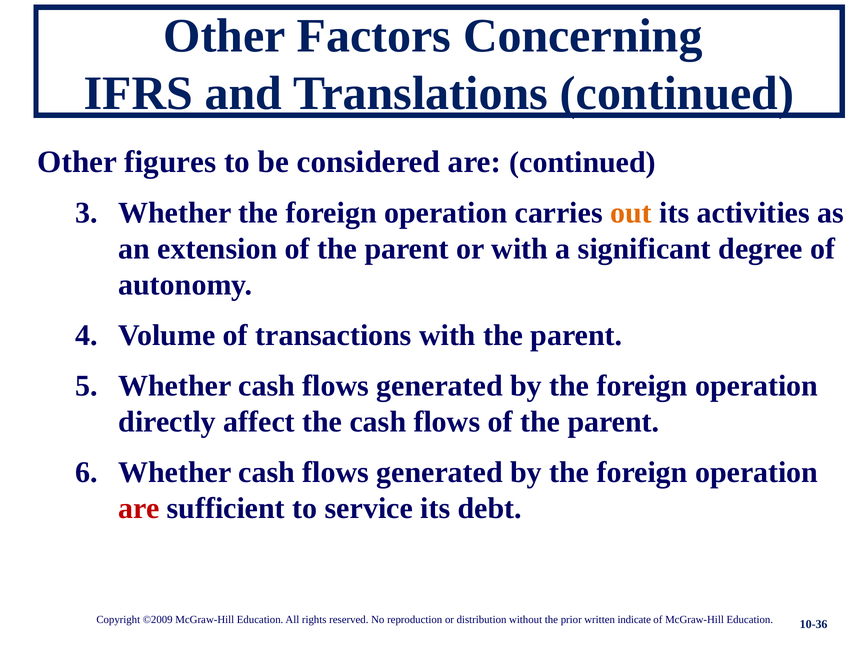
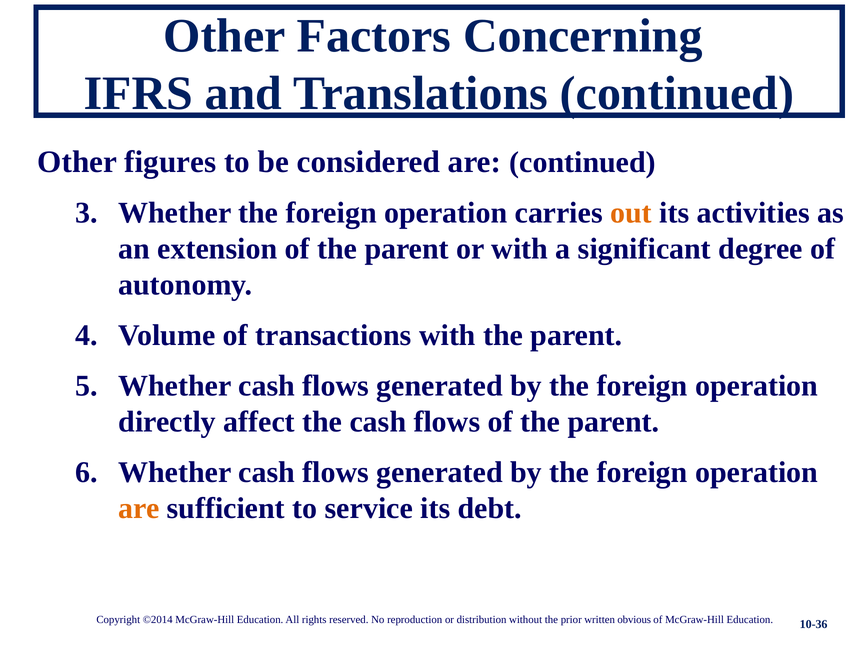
are colour: red -> orange (139, 508)
©2009: ©2009 -> ©2014 (158, 620)
indicate: indicate -> obvious (634, 620)
